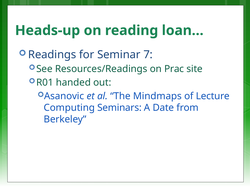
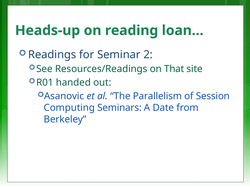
7: 7 -> 2 (148, 55)
Prac: Prac -> That (174, 69)
Mindmaps: Mindmaps -> Parallelism (157, 96)
Lecture: Lecture -> Session (213, 96)
